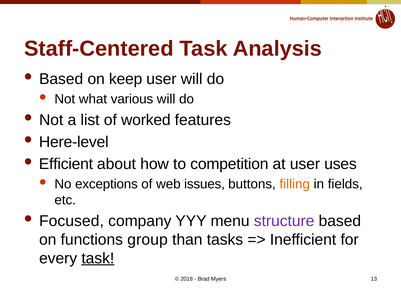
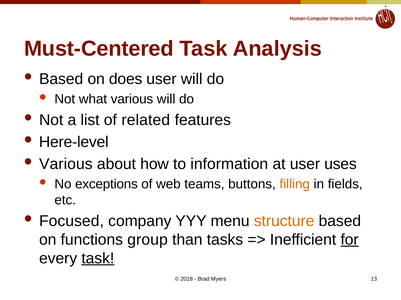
Staff-Centered: Staff-Centered -> Must-Centered (99, 49)
keep: keep -> does (126, 79)
worked: worked -> related (146, 120)
Efficient: Efficient -> Various (66, 164)
competition: competition -> information (229, 164)
issues: issues -> teams (204, 185)
structure colour: purple -> orange (284, 221)
for underline: none -> present (350, 240)
